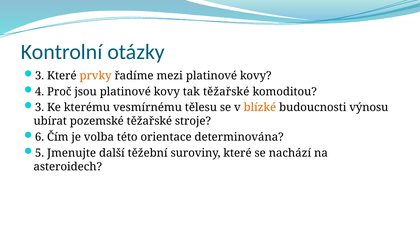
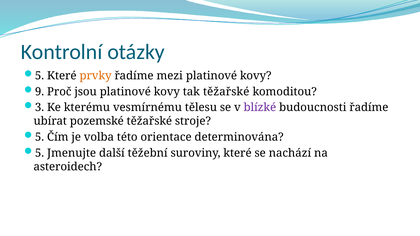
3: 3 -> 5 (40, 76)
4: 4 -> 9 (40, 92)
blízké colour: orange -> purple (260, 108)
budoucnosti výnosu: výnosu -> řadíme (369, 108)
6: 6 -> 5 (40, 137)
